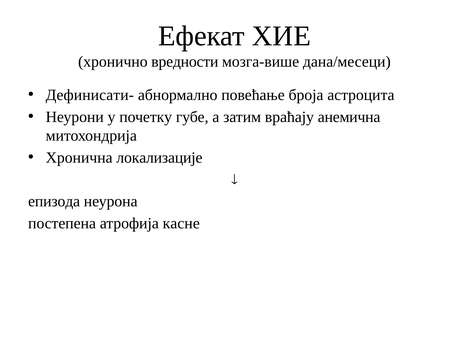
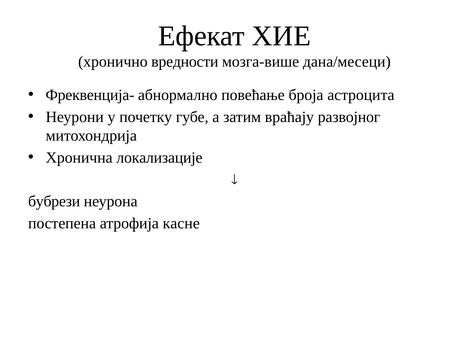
Дефинисати-: Дефинисати- -> Фреквенција- (90, 95)
анемична: анемична -> развојног (349, 117)
епизода: епизода -> бубрези (54, 201)
